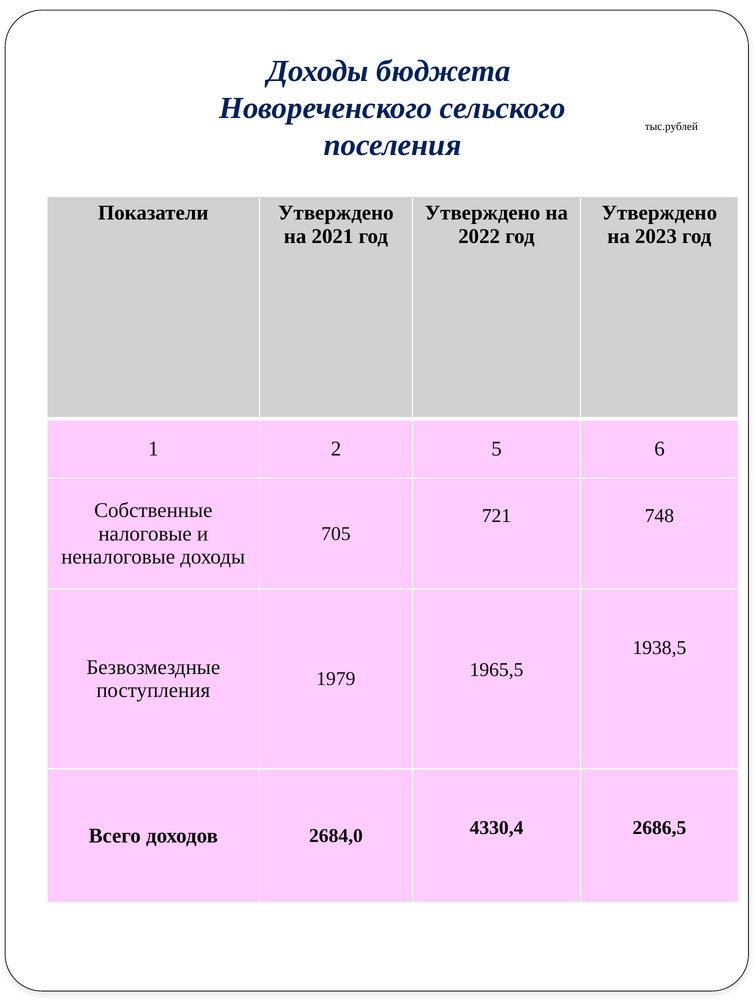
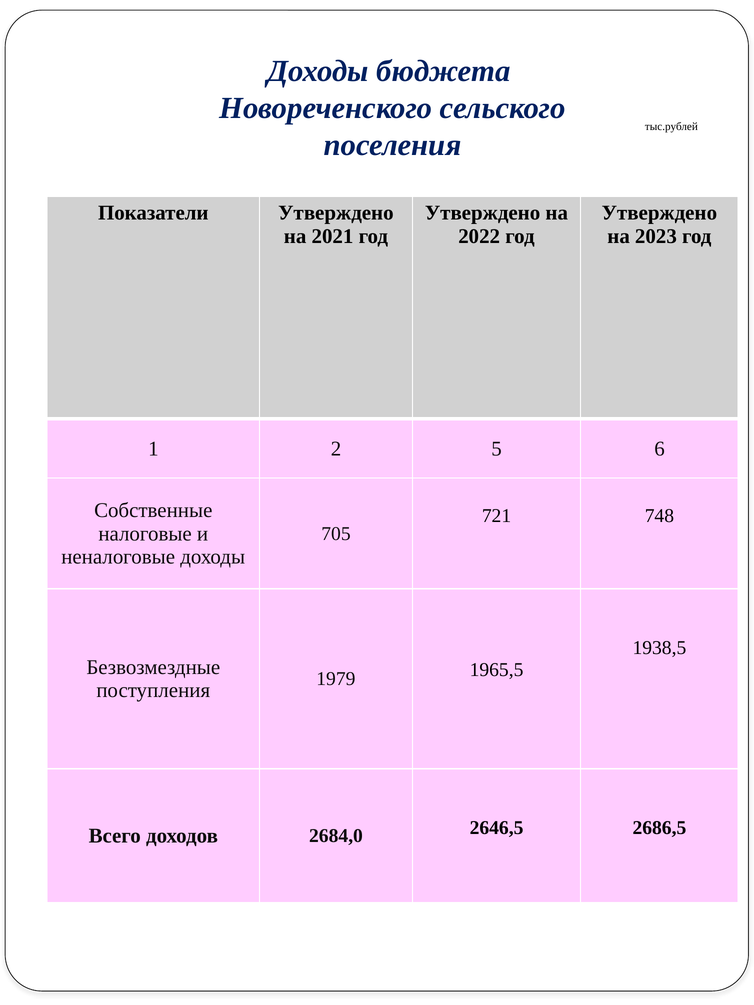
4330,4: 4330,4 -> 2646,5 (497, 828)
